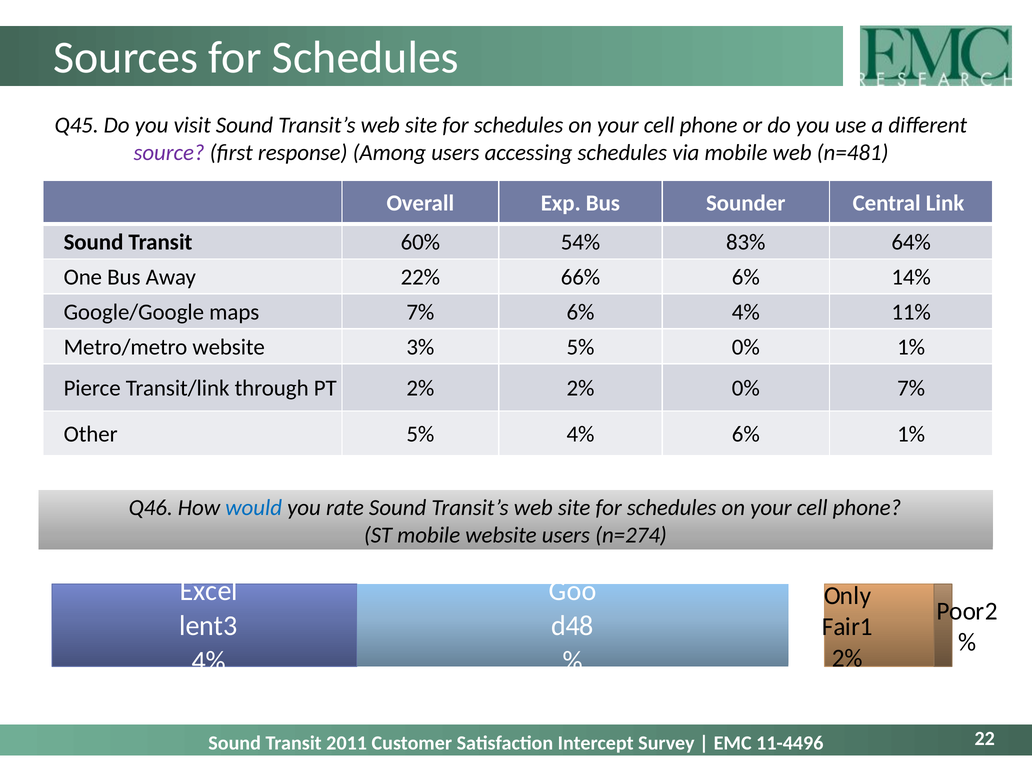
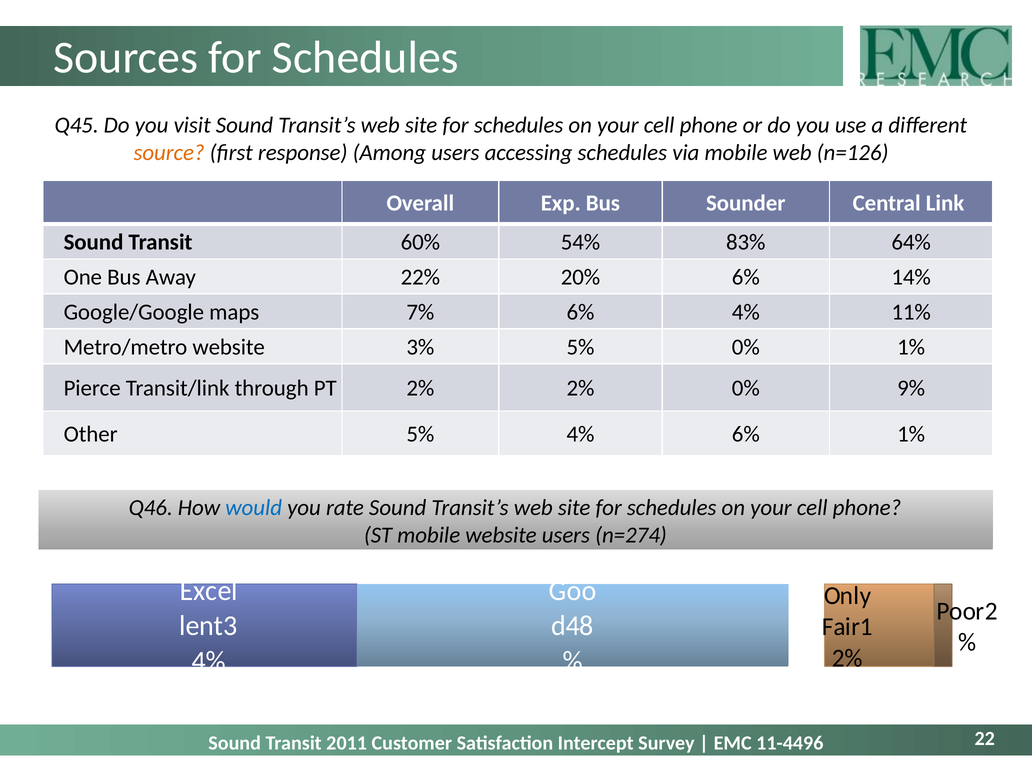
source colour: purple -> orange (169, 153)
n=481: n=481 -> n=126 (853, 153)
66%: 66% -> 20% (580, 277)
0% 7%: 7% -> 9% (911, 388)
